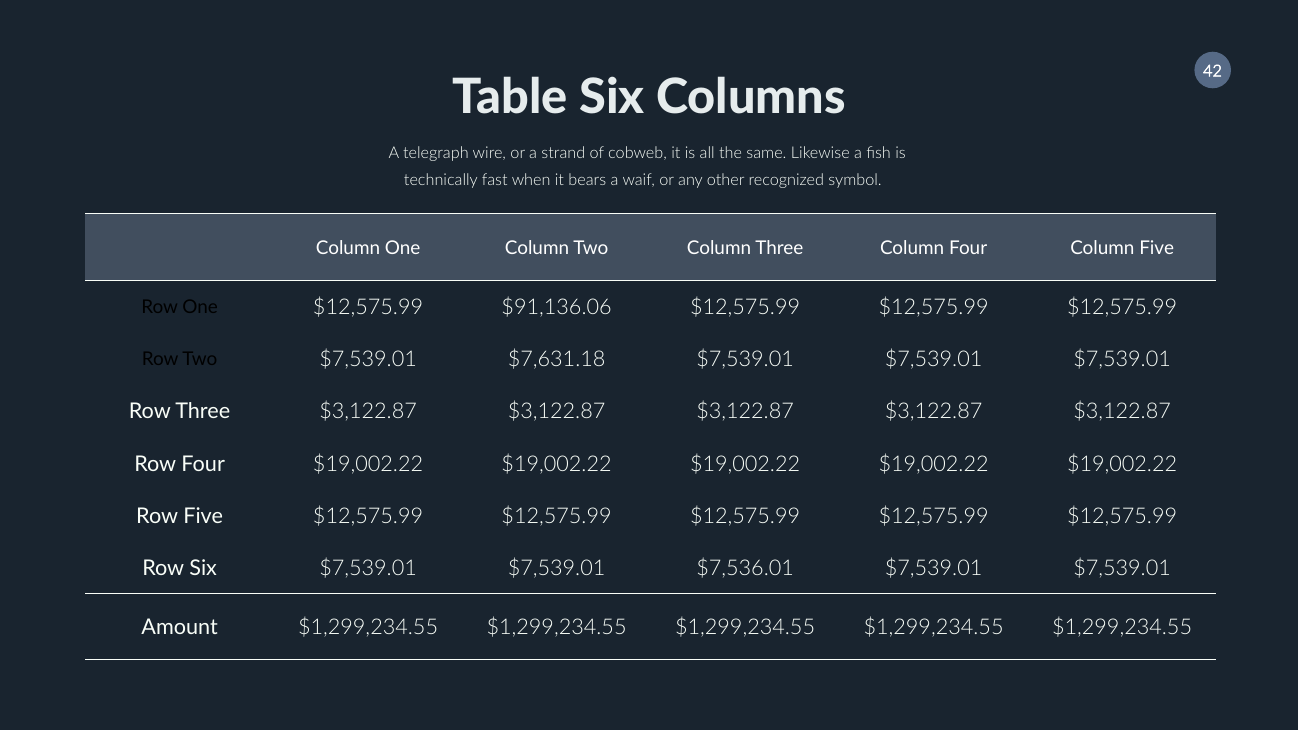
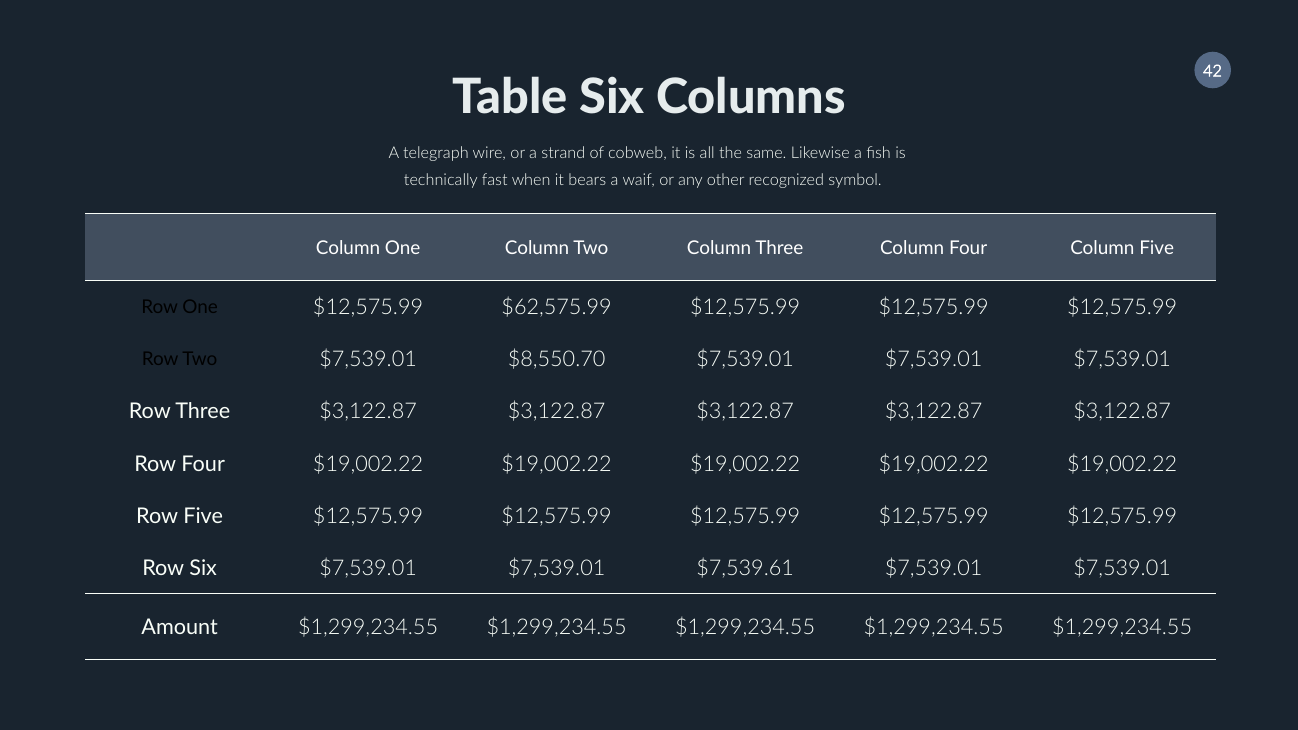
$91,136.06: $91,136.06 -> $62,575.99 (557, 308)
$7,631.18: $7,631.18 -> $8,550.70 (557, 360)
$7,536.01: $7,536.01 -> $7,539.61 (745, 568)
